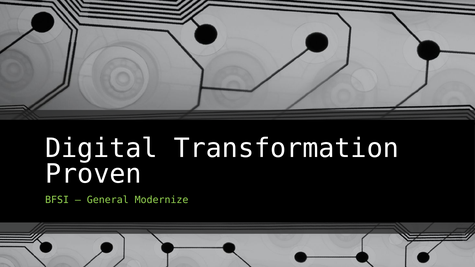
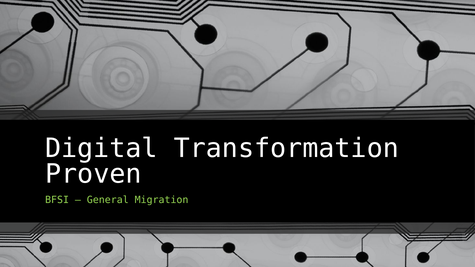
Modernize: Modernize -> Migration (162, 200)
